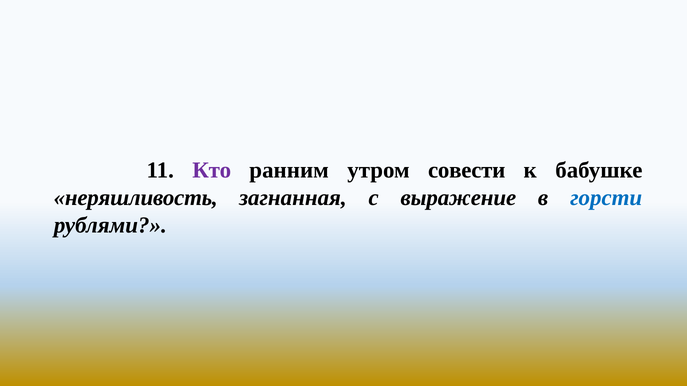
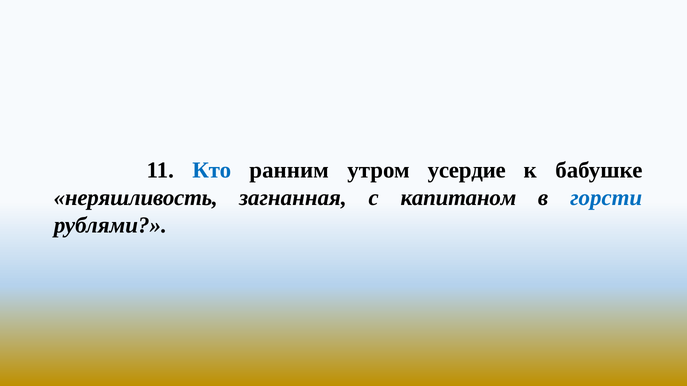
Кто colour: purple -> blue (212, 170)
совести: совести -> усердие (467, 170)
выражение: выражение -> капитаном (458, 198)
